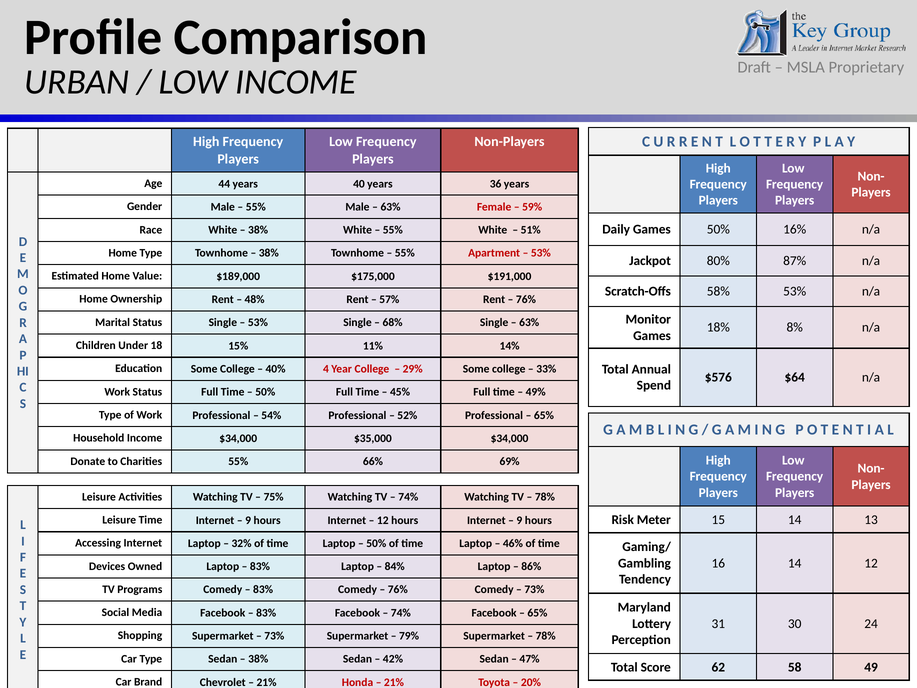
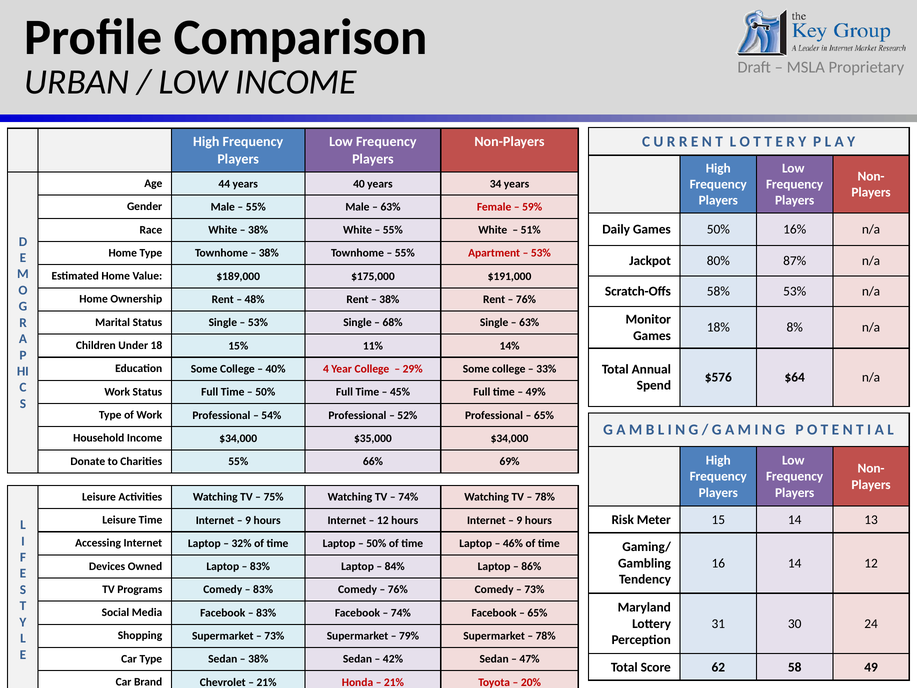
36: 36 -> 34 (496, 184)
57%: 57% -> 38% (389, 299)
